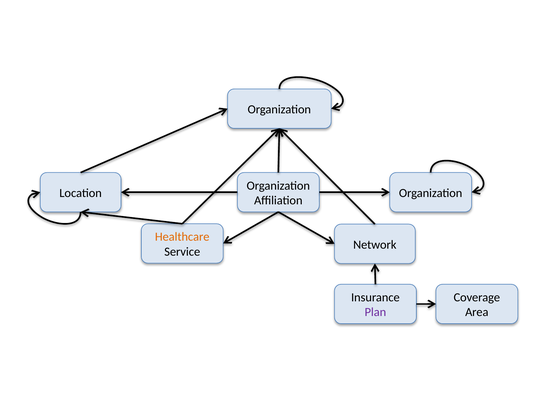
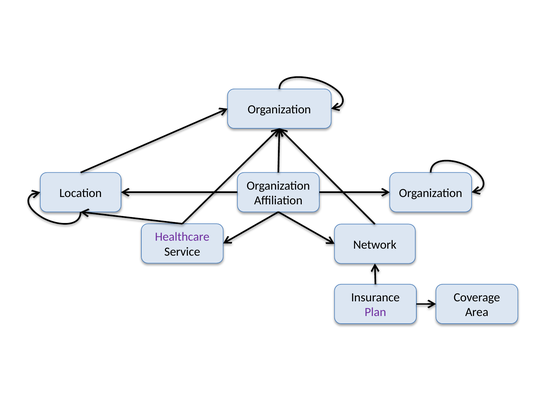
Healthcare colour: orange -> purple (182, 237)
